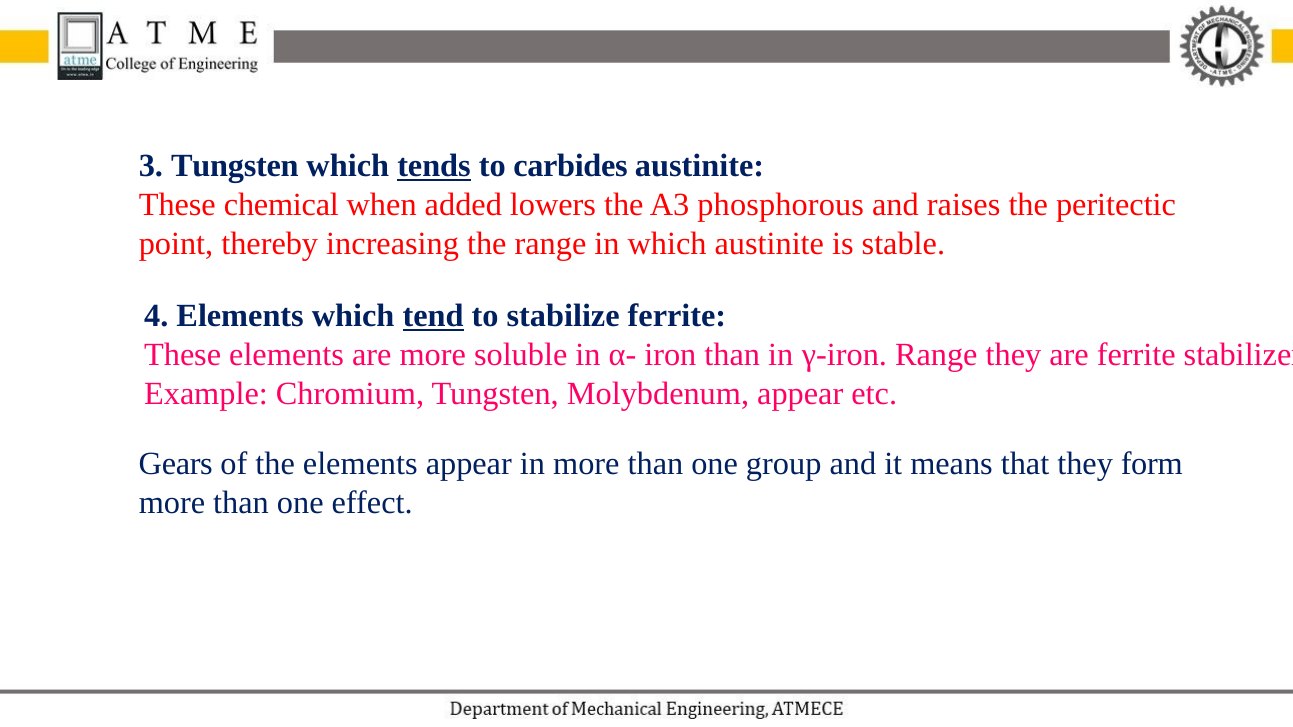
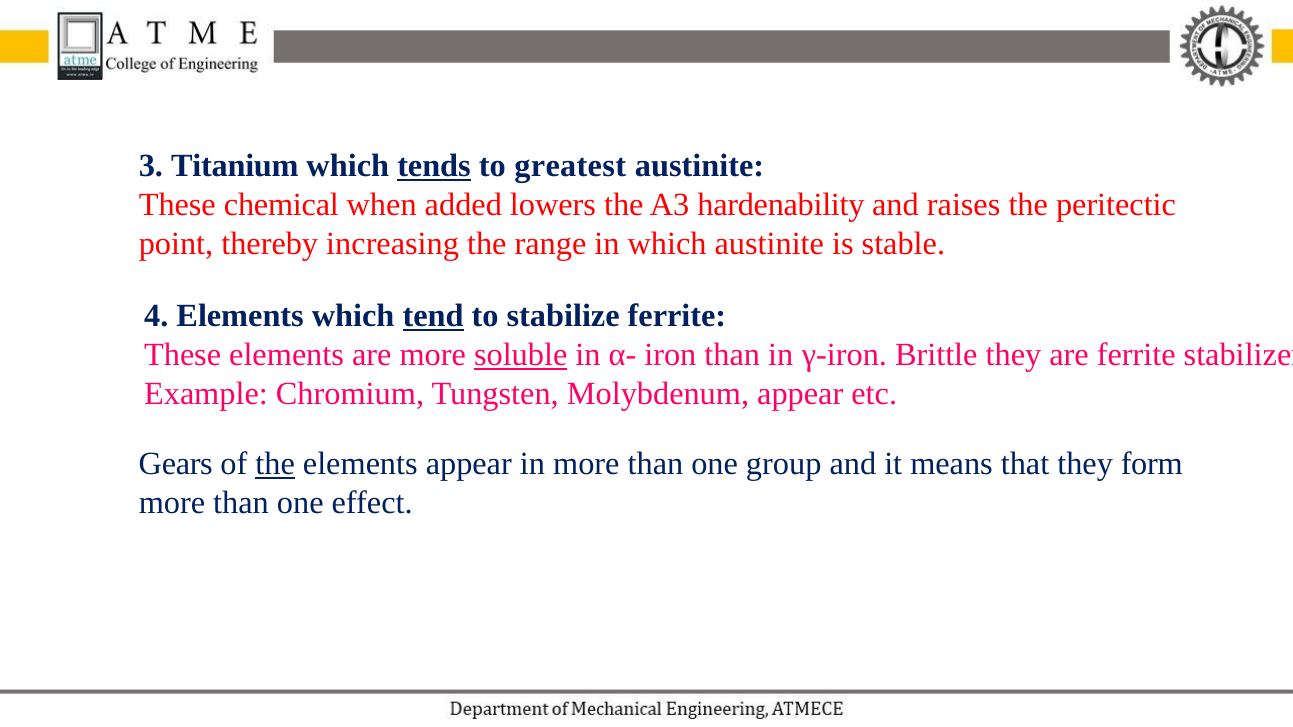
3 Tungsten: Tungsten -> Titanium (235, 166)
carbides: carbides -> greatest (570, 166)
phosphorous: phosphorous -> hardenability (781, 205)
soluble underline: none -> present (521, 355)
γ-iron Range: Range -> Brittle (936, 355)
the underline: none -> present (275, 464)
